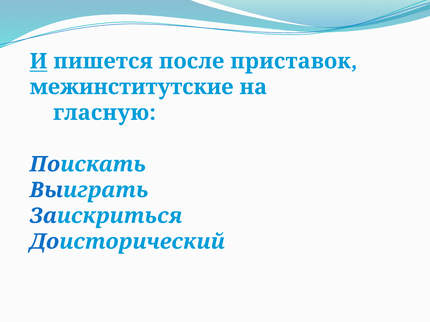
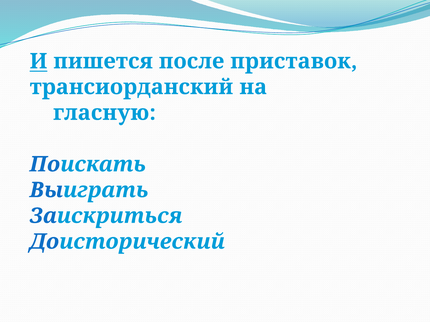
межинститутские: межинститутские -> трансиорданский (131, 87)
